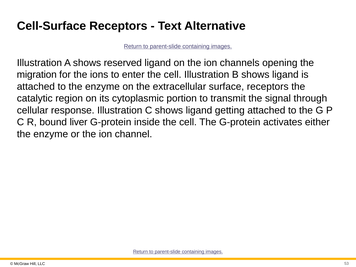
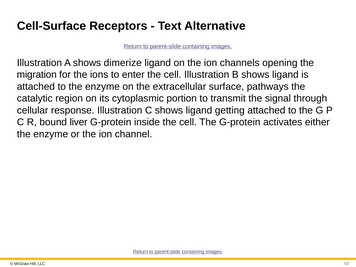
reserved: reserved -> dimerize (123, 63)
surface receptors: receptors -> pathways (268, 87)
